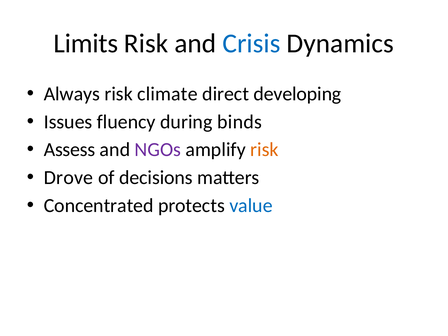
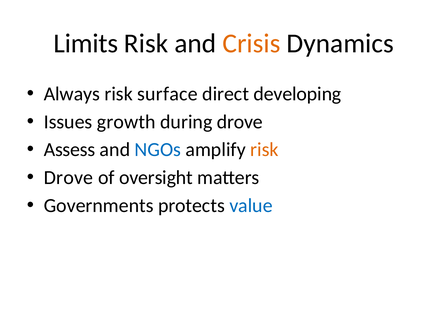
Crisis colour: blue -> orange (251, 43)
climate: climate -> surface (167, 94)
fluency: fluency -> growth (126, 122)
during binds: binds -> drove (240, 122)
NGOs colour: purple -> blue (158, 150)
decisions: decisions -> oversight (156, 178)
Concentrated: Concentrated -> Governments (99, 206)
